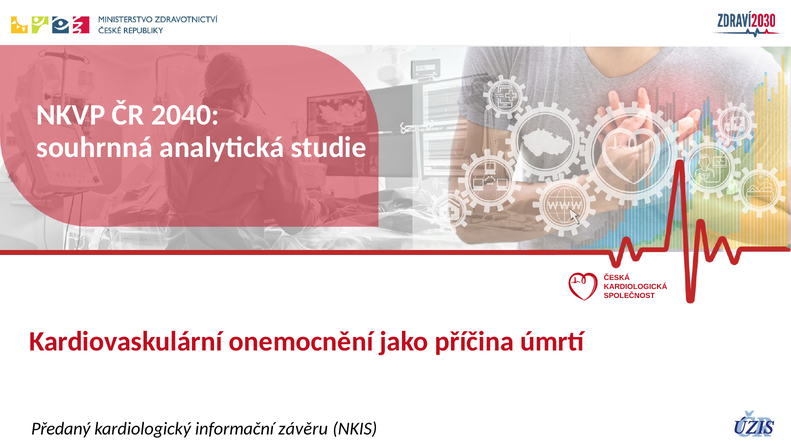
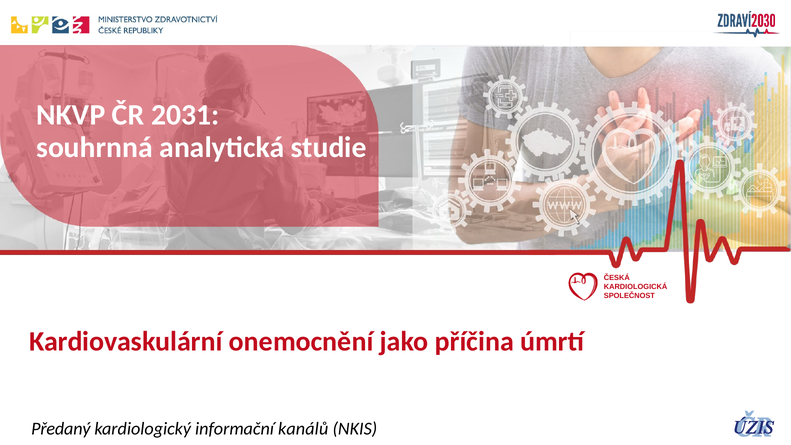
2040: 2040 -> 2031 (185, 115)
závěru: závěru -> kanálů (303, 429)
